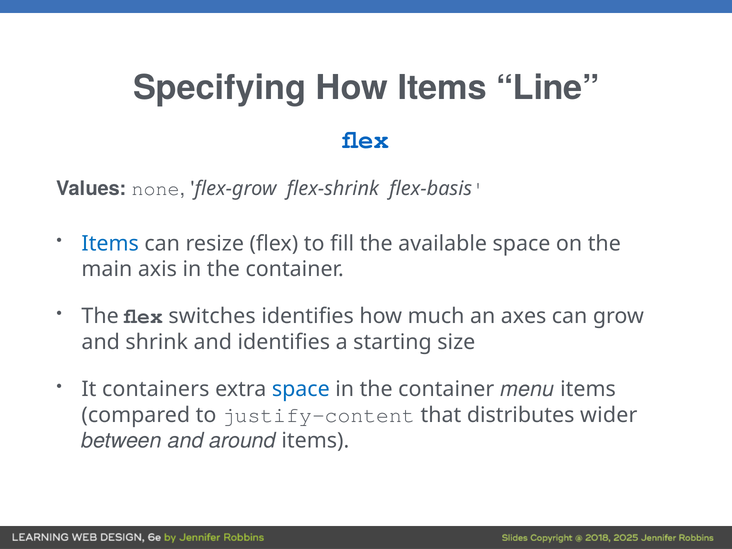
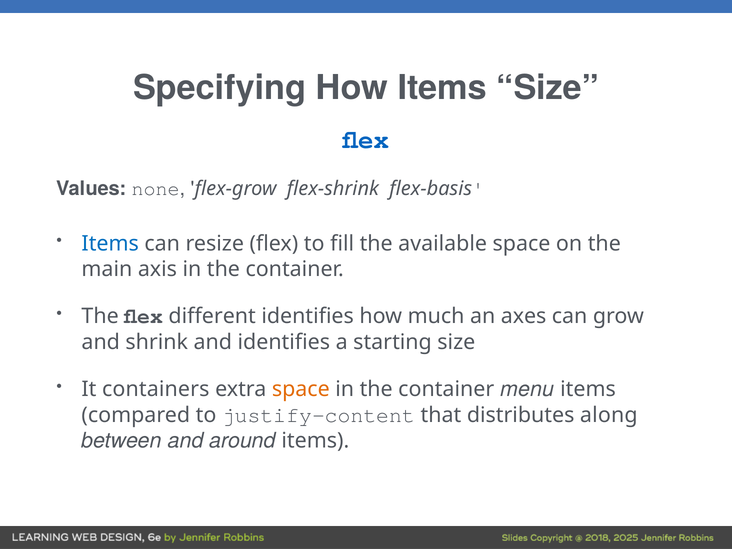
Items Line: Line -> Size (548, 88)
switches: switches -> different (212, 316)
space colour: blue -> orange (301, 389)
wider: wider -> along (609, 415)
